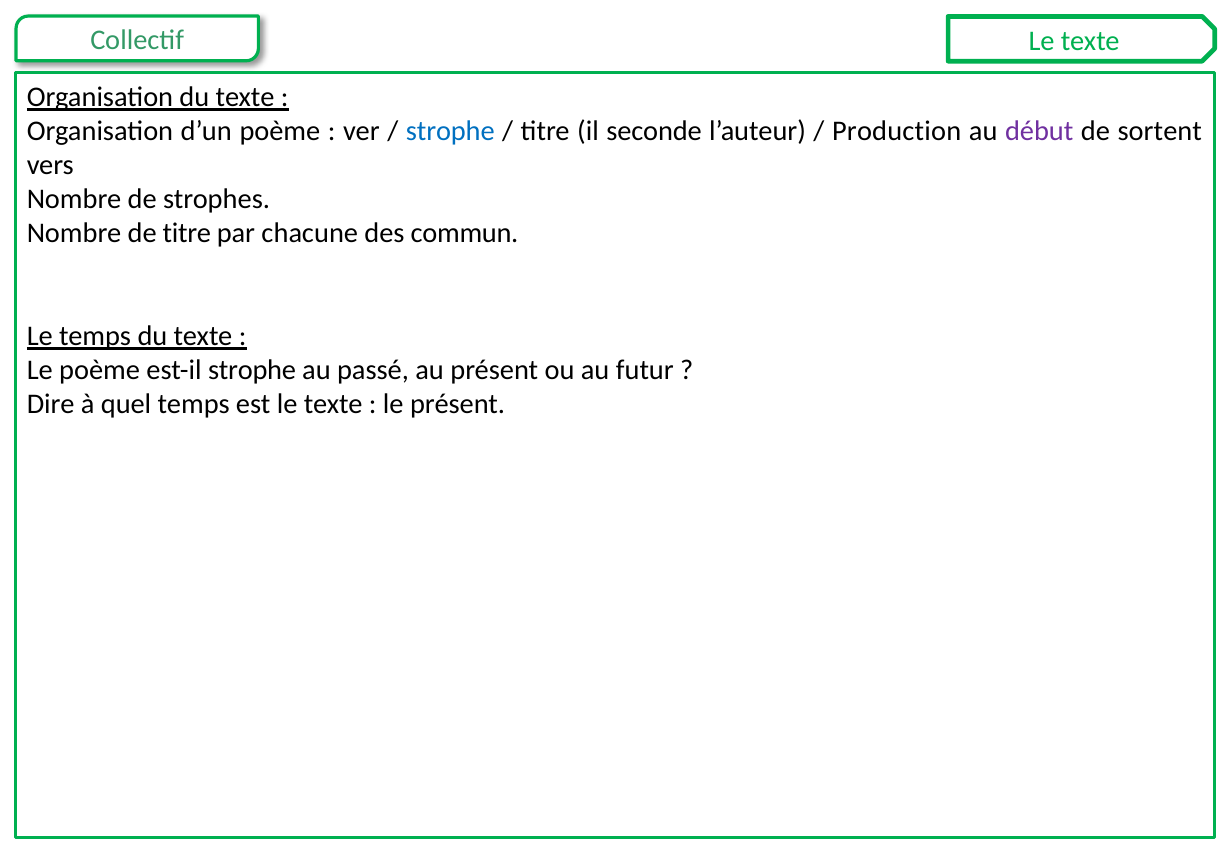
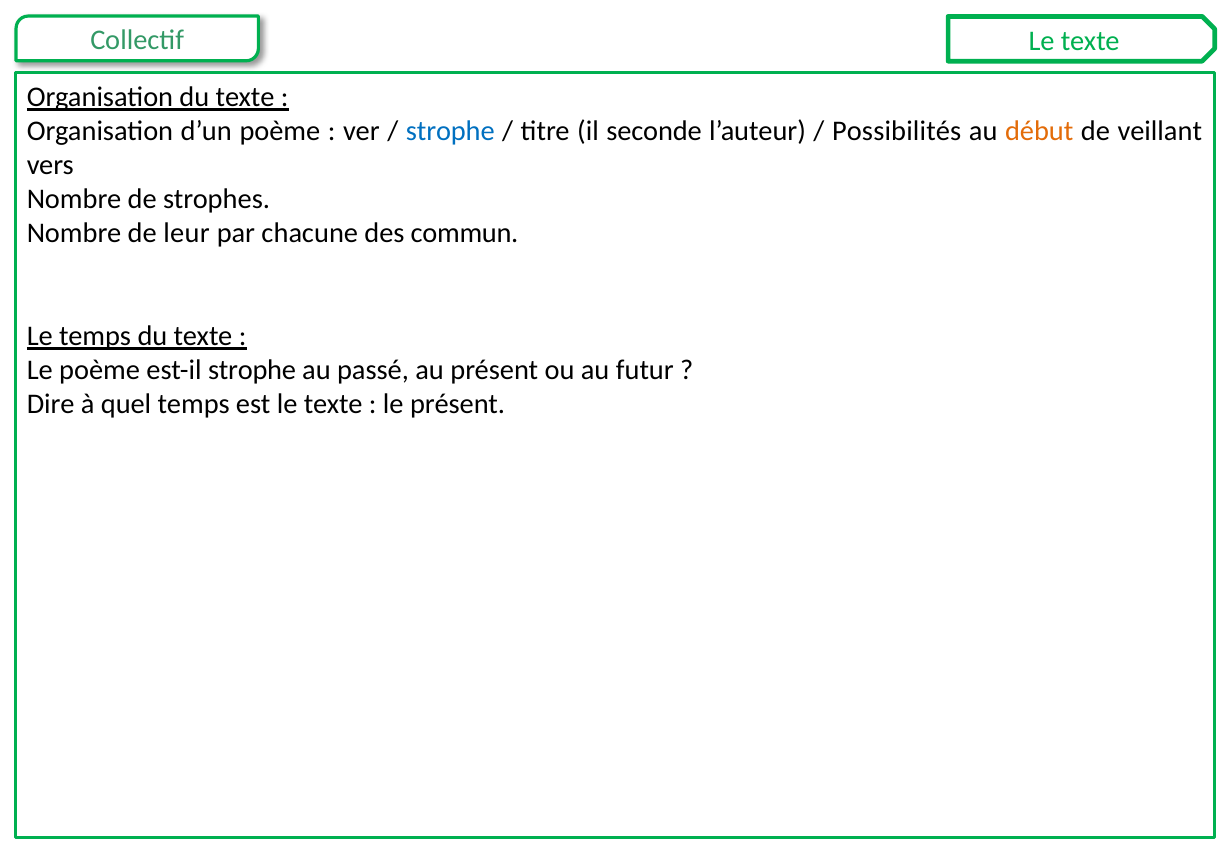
Production: Production -> Possibilités (897, 131)
début colour: purple -> orange (1039, 131)
sortent: sortent -> veillant (1160, 131)
de titre: titre -> leur (187, 234)
